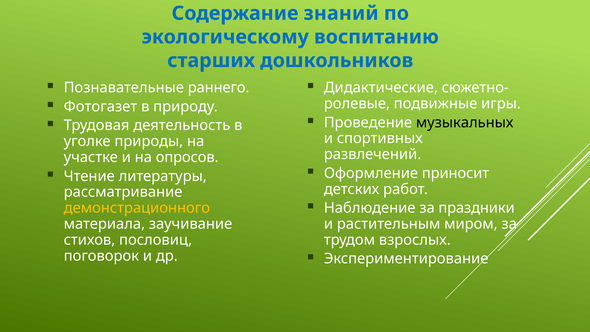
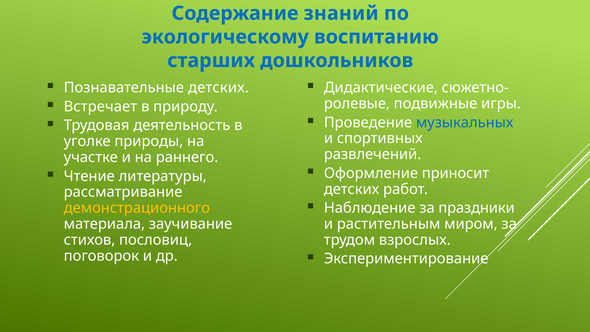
Познавательные раннего: раннего -> детских (218, 88)
Фотогазет: Фотогазет -> Встречает (100, 107)
музыкальных colour: black -> blue (465, 122)
опросов: опросов -> раннего (187, 157)
